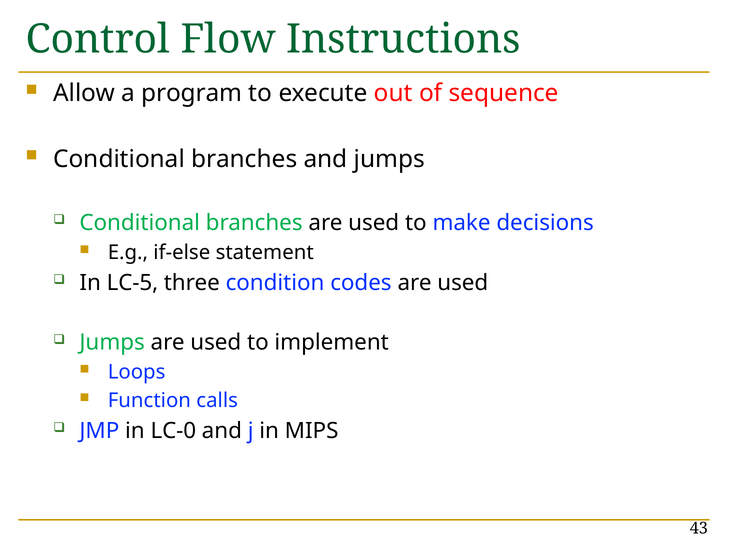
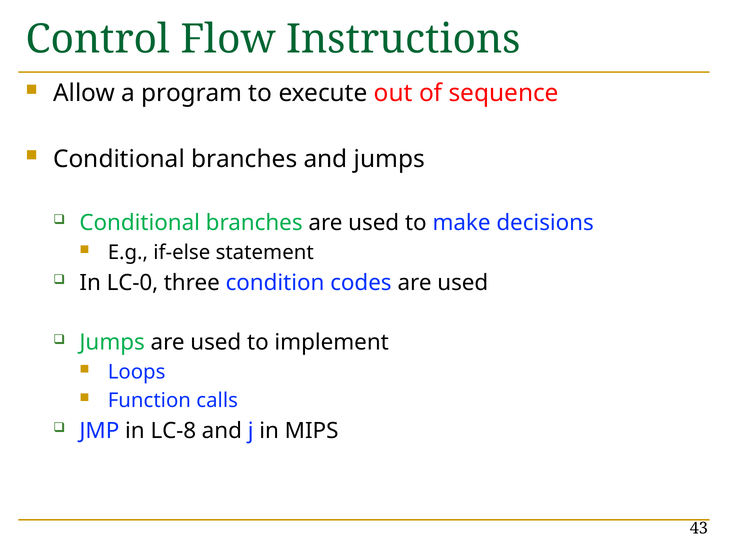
LC-5: LC-5 -> LC-0 (132, 283)
LC-0: LC-0 -> LC-8 (173, 431)
